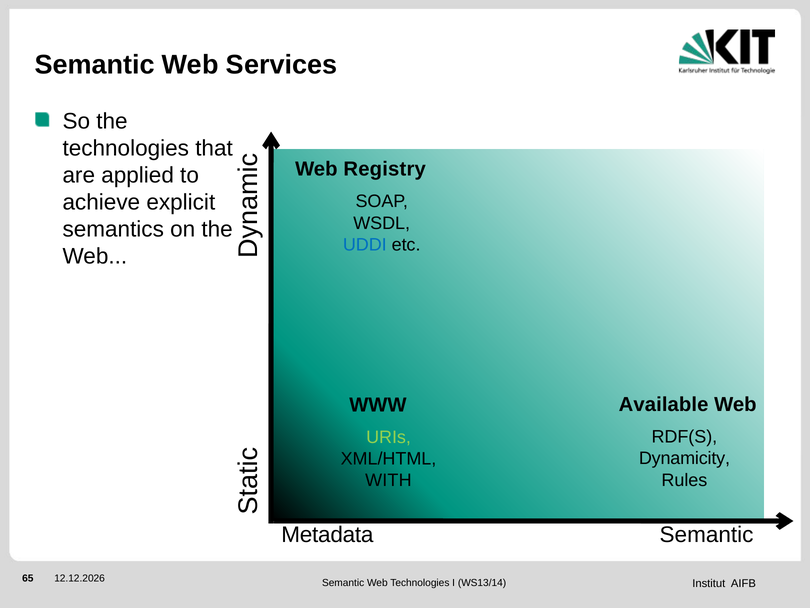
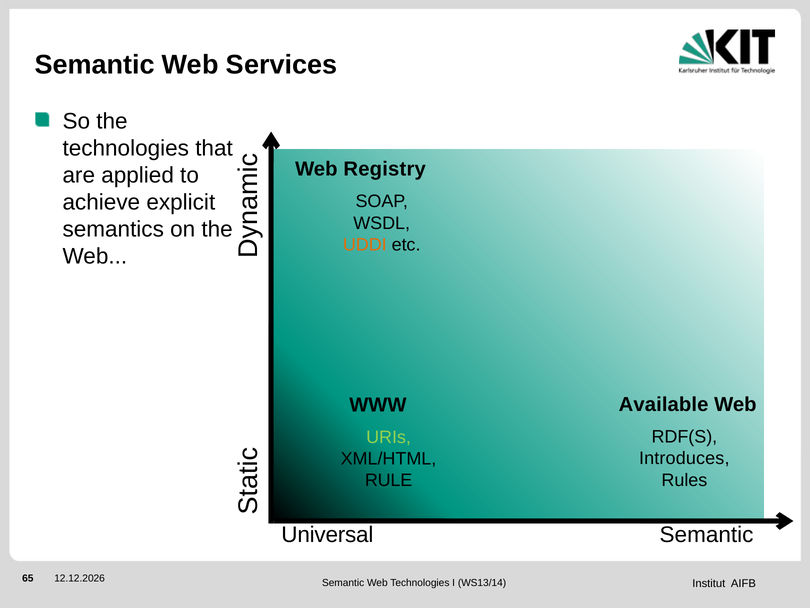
UDDI colour: blue -> orange (365, 245)
Dynamicity: Dynamicity -> Introduces (684, 458)
WITH: WITH -> RULE (389, 480)
Metadata: Metadata -> Universal (327, 535)
